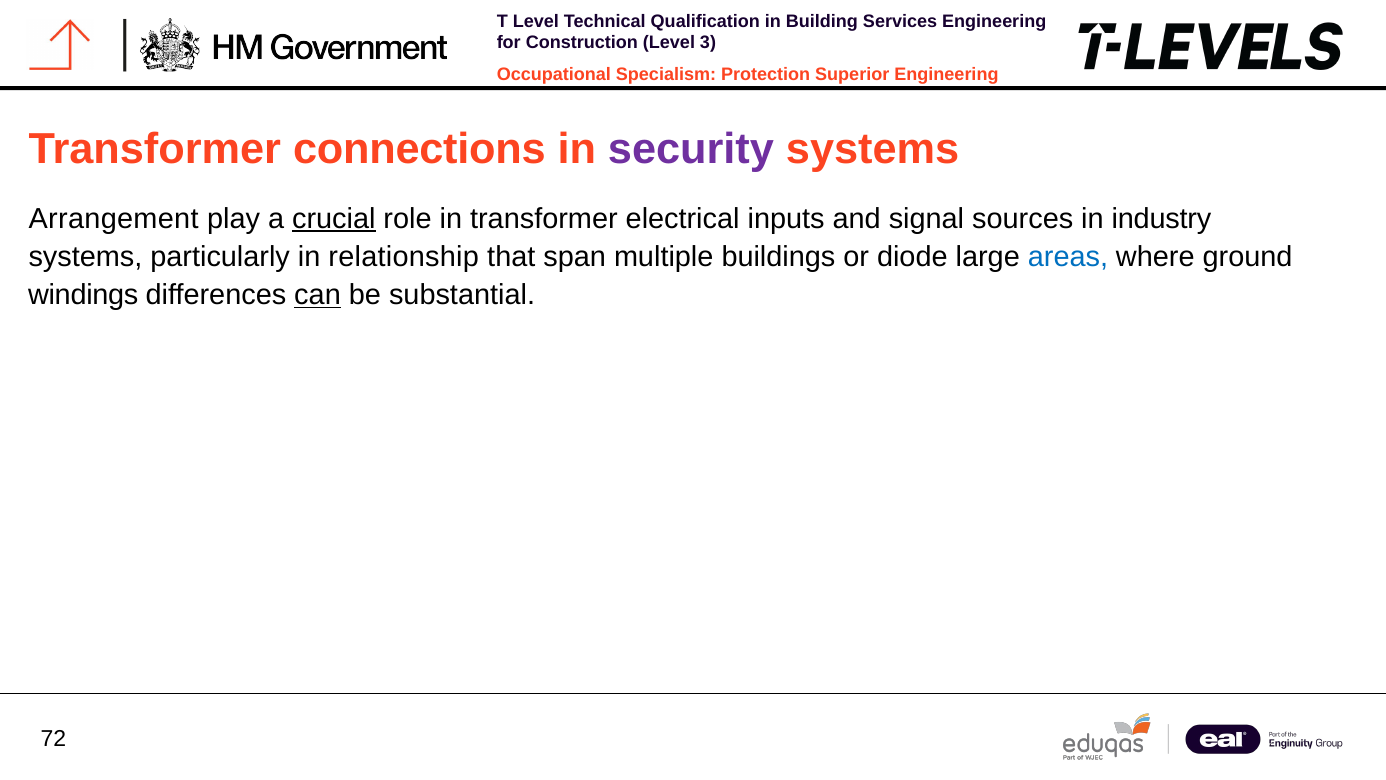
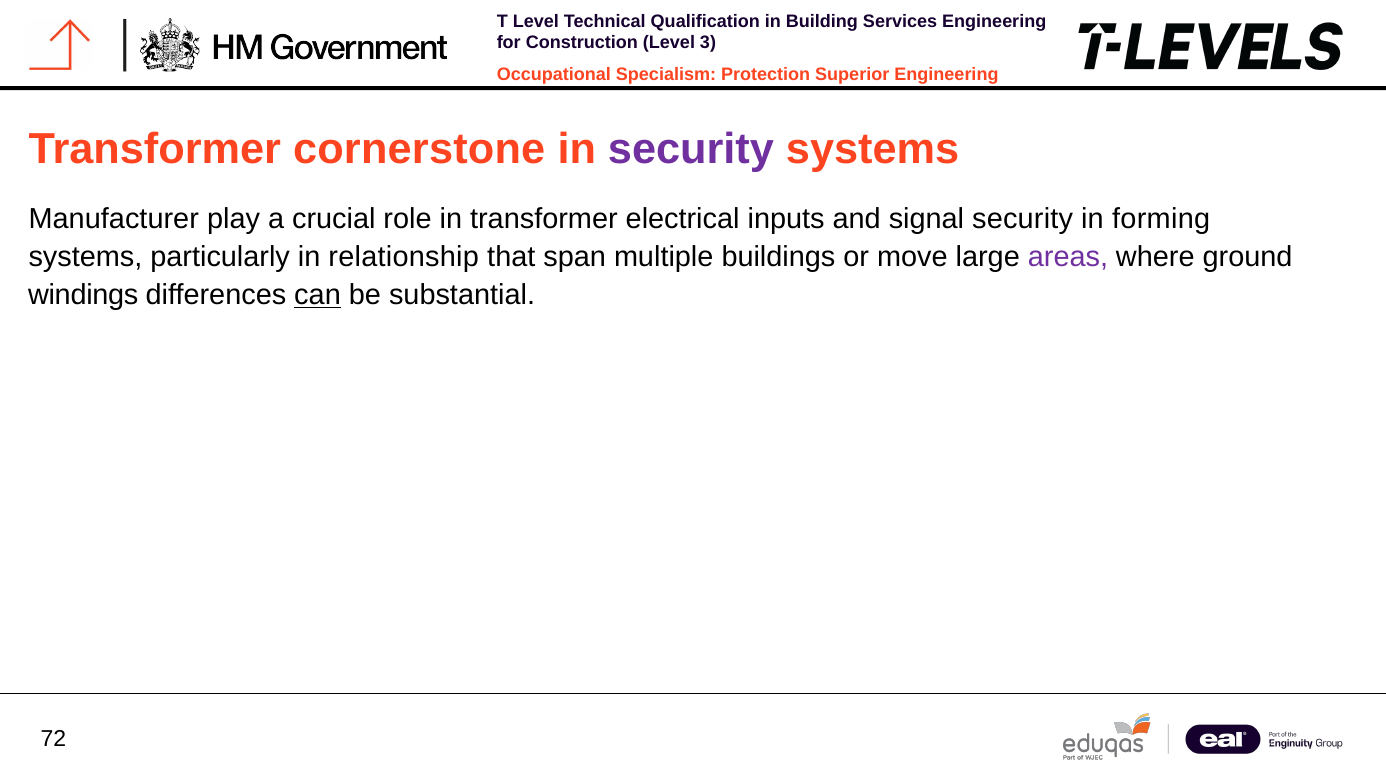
connections: connections -> cornerstone (419, 149)
Arrangement: Arrangement -> Manufacturer (114, 219)
crucial underline: present -> none (334, 219)
signal sources: sources -> security (1023, 219)
industry: industry -> forming (1161, 219)
diode: diode -> move (912, 257)
areas colour: blue -> purple (1068, 257)
